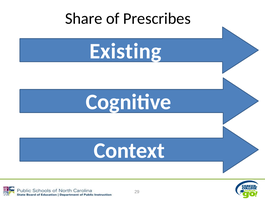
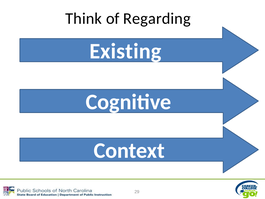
Share: Share -> Think (84, 19)
Prescribes: Prescribes -> Regarding (157, 19)
